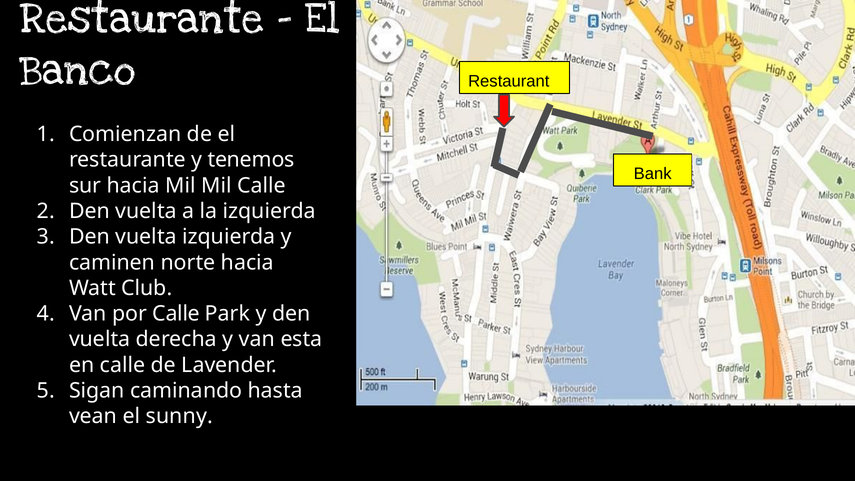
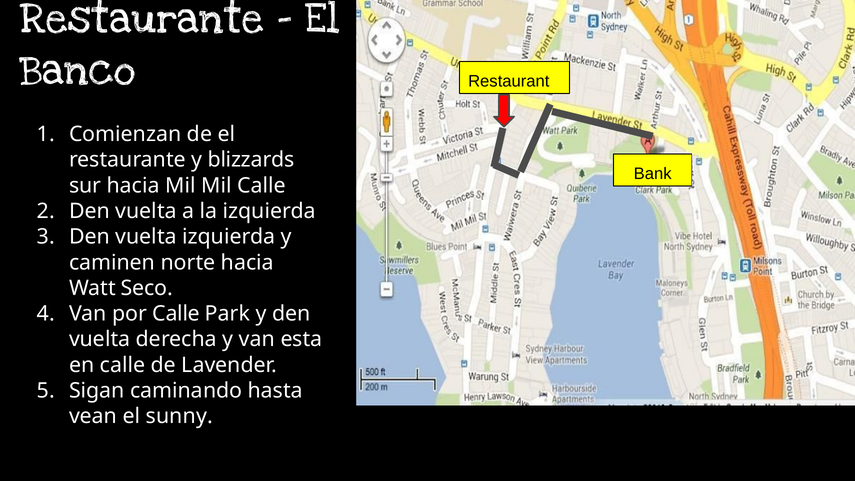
tenemos: tenemos -> blizzards (251, 160)
Club: Club -> Seco (147, 288)
